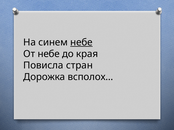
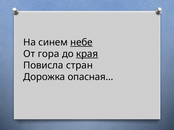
От небе: небе -> гора (49, 54)
края underline: none -> present (87, 54)
всполох…: всполох… -> опасная… (90, 77)
